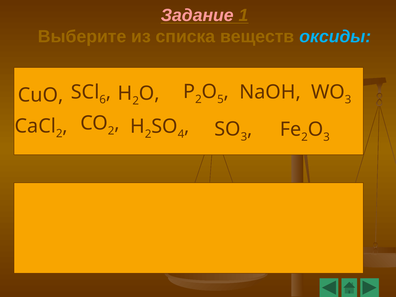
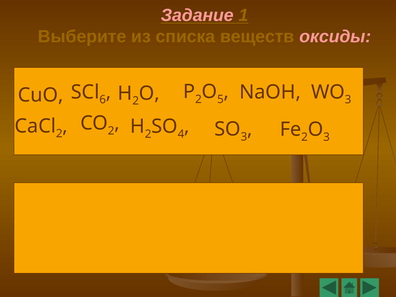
оксиды colour: light blue -> pink (335, 37)
